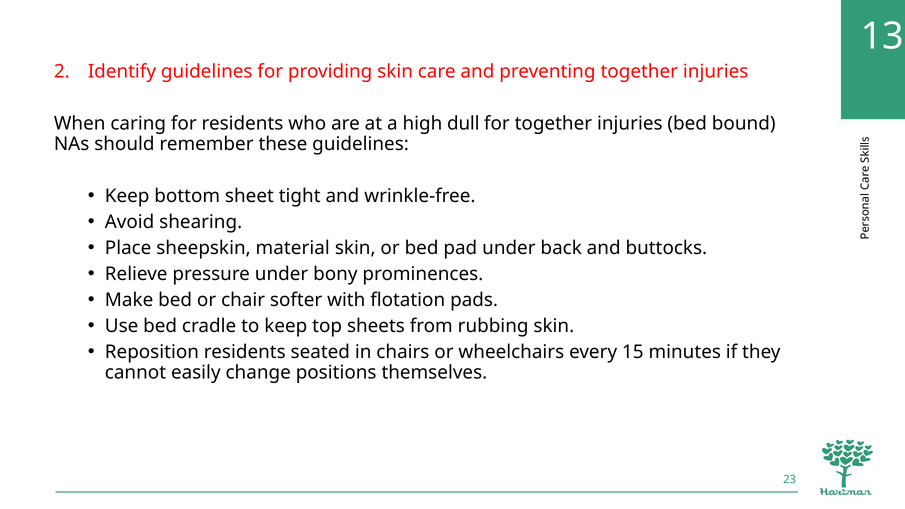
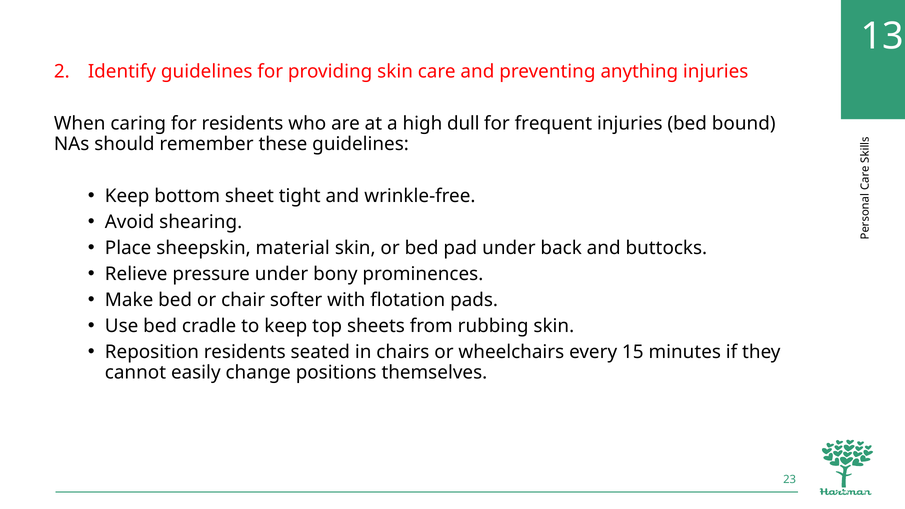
preventing together: together -> anything (639, 71)
for together: together -> frequent (553, 123)
